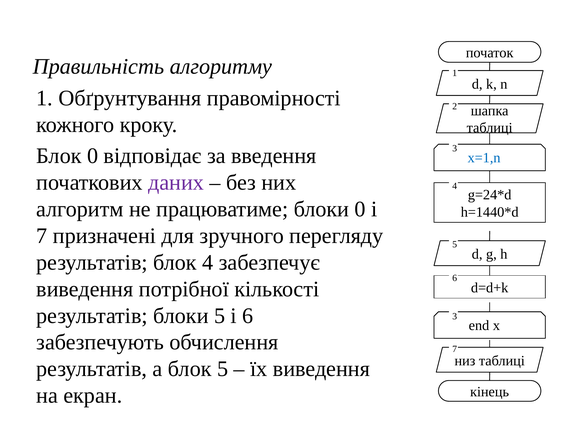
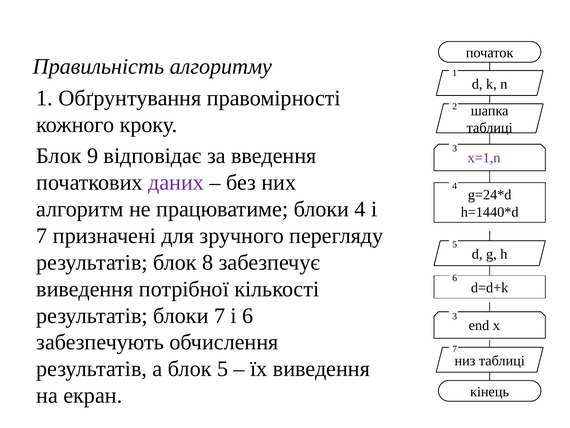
Блок 0: 0 -> 9 (93, 156)
x=1,n colour: blue -> purple (484, 158)
блоки 0: 0 -> 4 (360, 209)
блок 4: 4 -> 8 (208, 262)
блоки 5: 5 -> 7 (220, 315)
